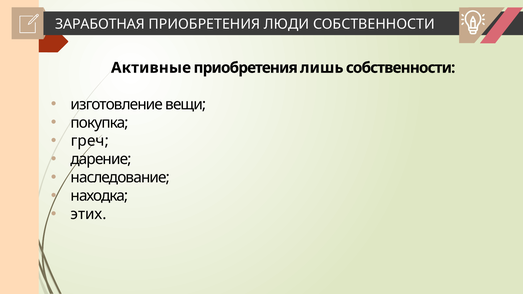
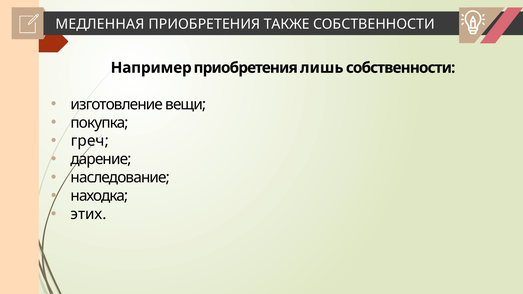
ЗАРАБОТНАЯ: ЗАРАБОТНАЯ -> МЕДЛЕННАЯ (100, 24)
ЛЮДИ: ЛЮДИ -> ТАКЖЕ (287, 24)
Активные: Активные -> Например (151, 68)
